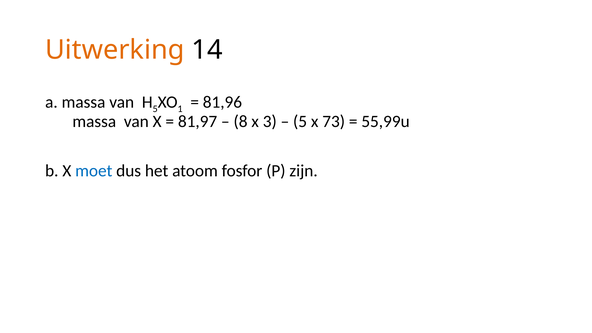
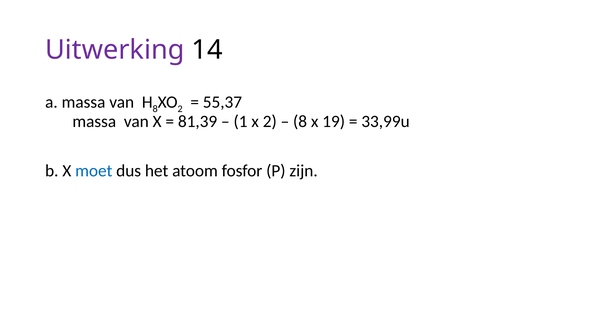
Uitwerking colour: orange -> purple (115, 50)
5: 5 -> 8 (155, 109)
1: 1 -> 2 (180, 109)
81,96: 81,96 -> 55,37 (222, 102)
81,97: 81,97 -> 81,39 (198, 121)
8: 8 -> 1 (241, 121)
x 3: 3 -> 2 (270, 121)
5: 5 -> 8 (300, 121)
73: 73 -> 19 (334, 121)
55,99u: 55,99u -> 33,99u (386, 121)
